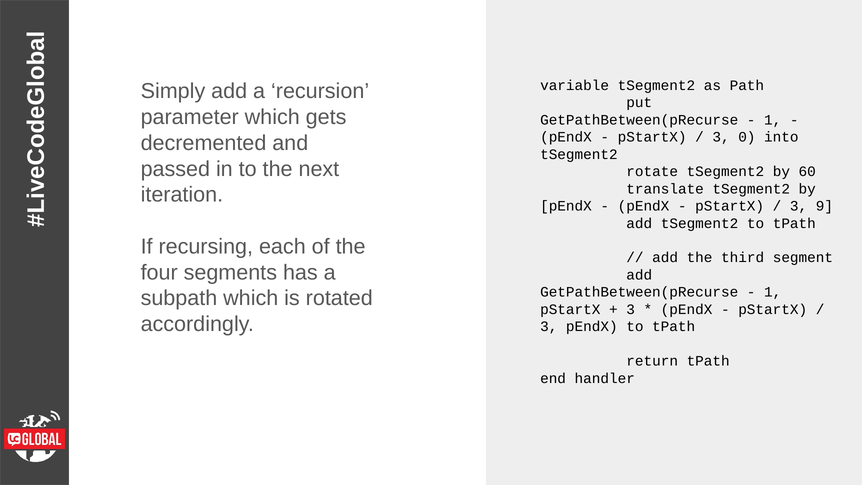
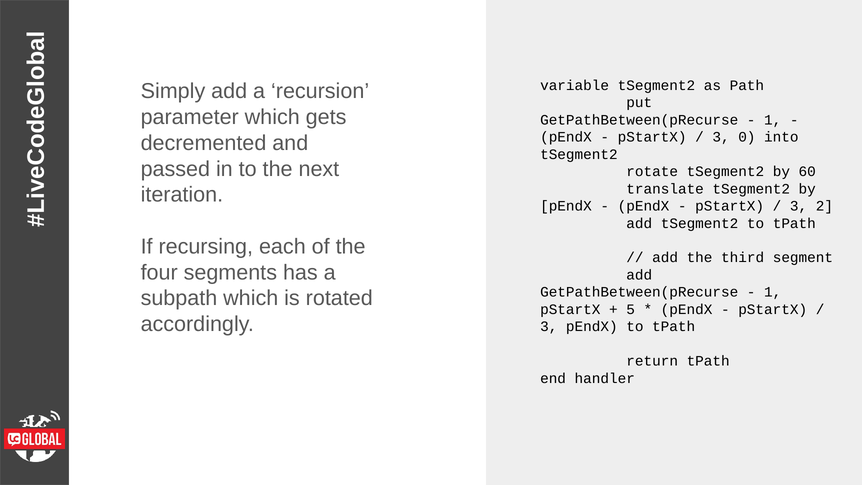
9: 9 -> 2 (824, 206)
3: 3 -> 5 (631, 309)
